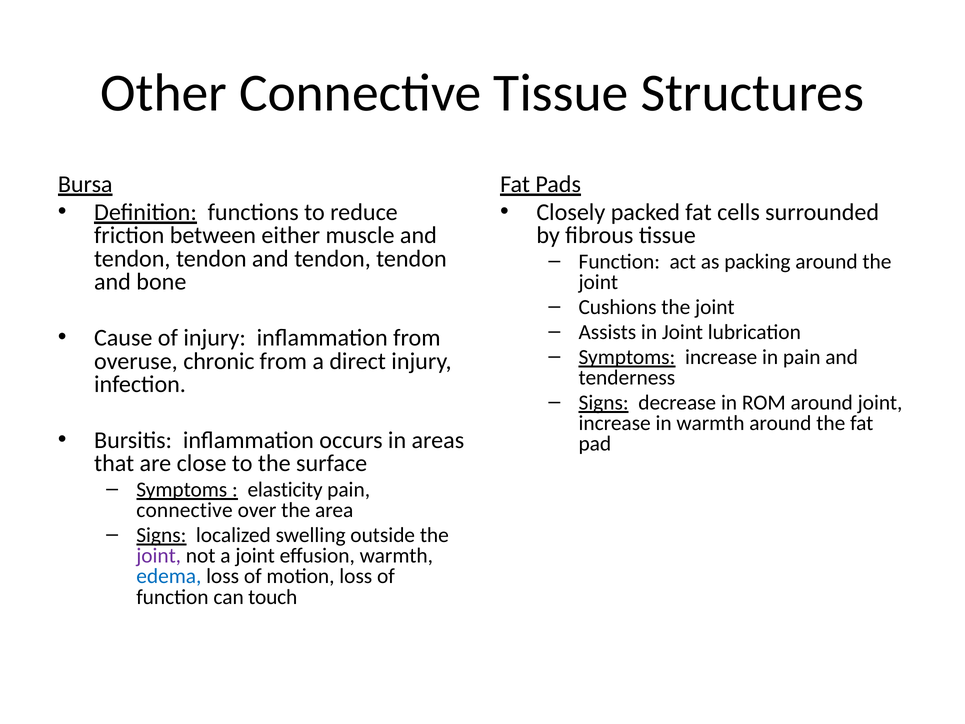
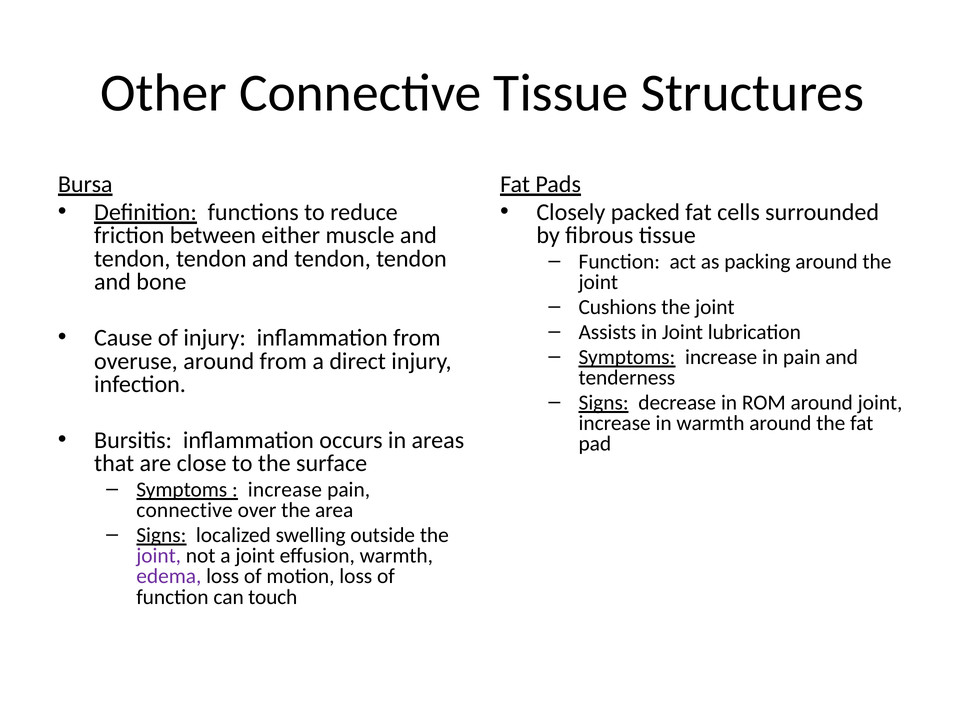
overuse chronic: chronic -> around (219, 361)
elasticity: elasticity -> increase (285, 490)
edema colour: blue -> purple (169, 576)
